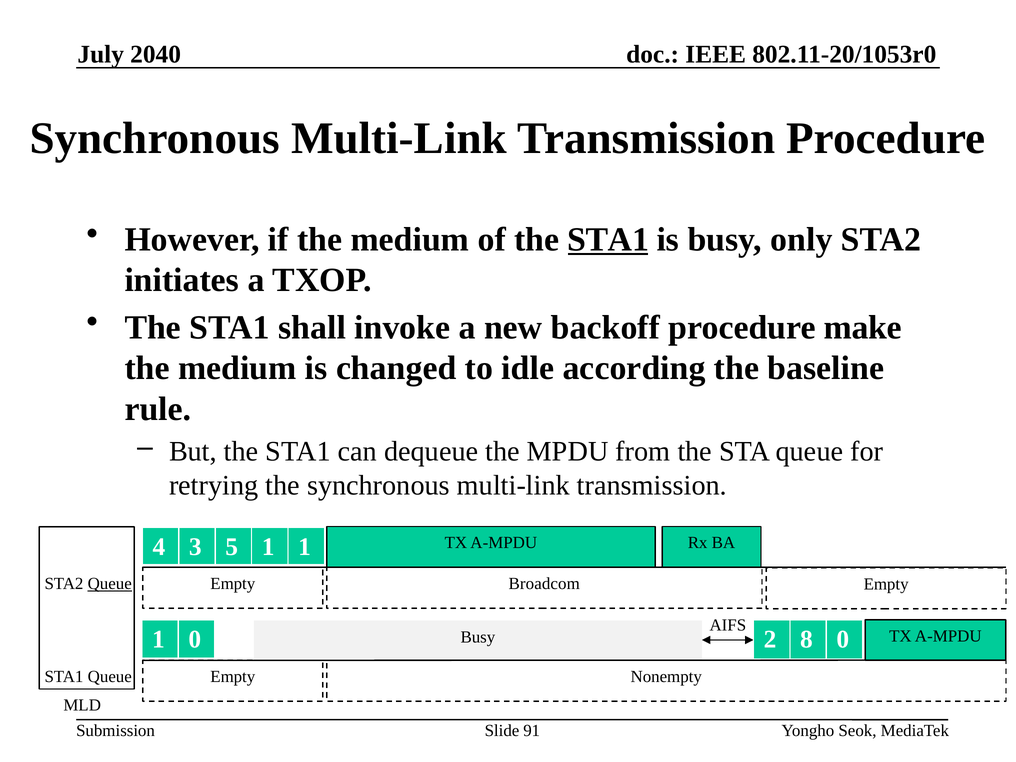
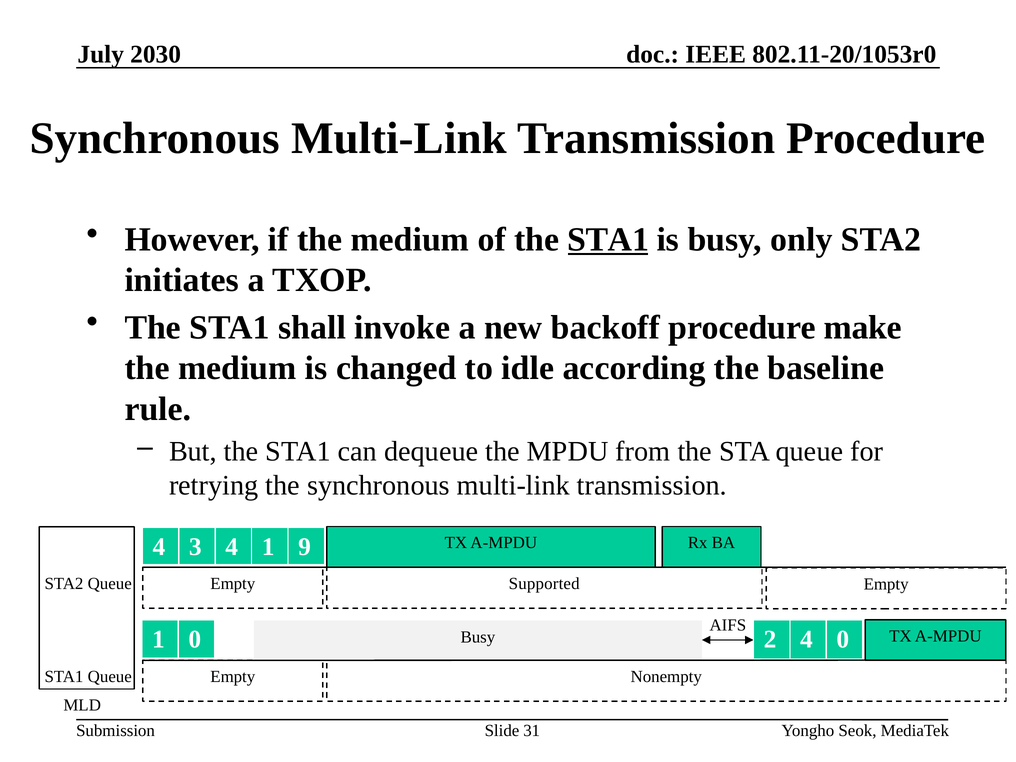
2040: 2040 -> 2030 (156, 54)
3 5: 5 -> 4 (232, 547)
1: 1 -> 9 (305, 547)
Broadcom: Broadcom -> Supported (544, 584)
Queue underline: present -> none (110, 584)
2 8: 8 -> 4 (806, 639)
91: 91 -> 31 (532, 731)
